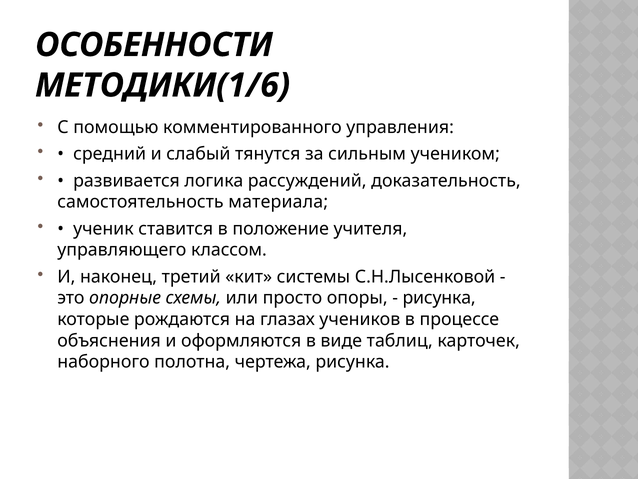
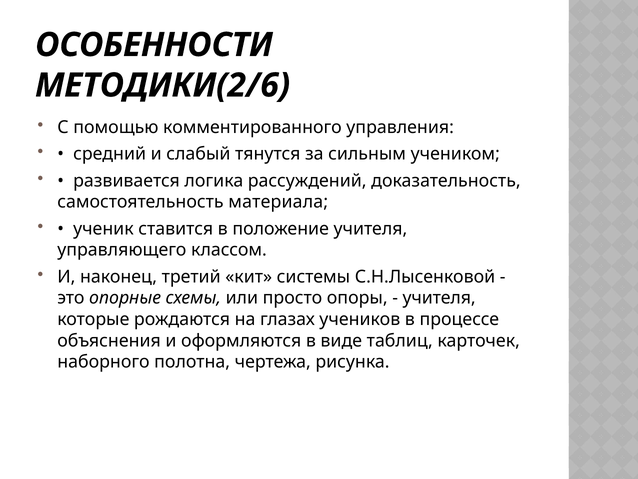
МЕТОДИКИ(1/6: МЕТОДИКИ(1/6 -> МЕТОДИКИ(2/6 (163, 85)
рисунка: рисунка -> учителя (439, 298)
